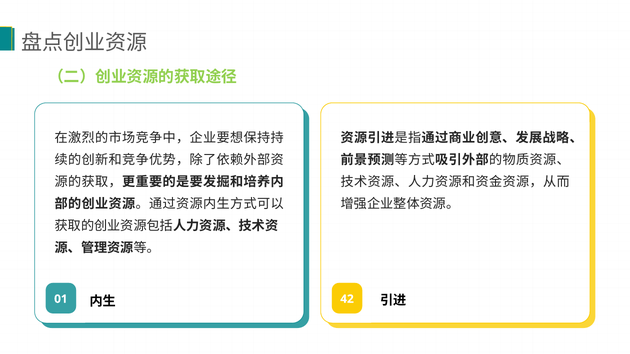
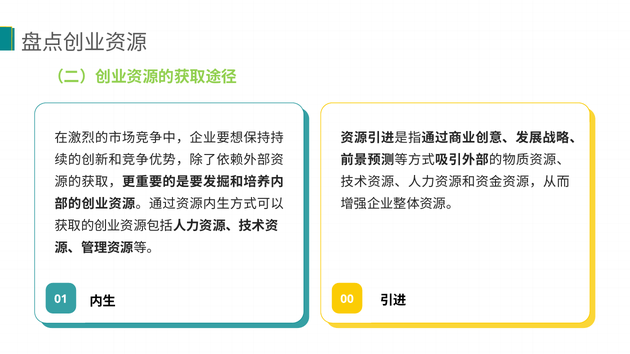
42: 42 -> 00 (347, 299)
